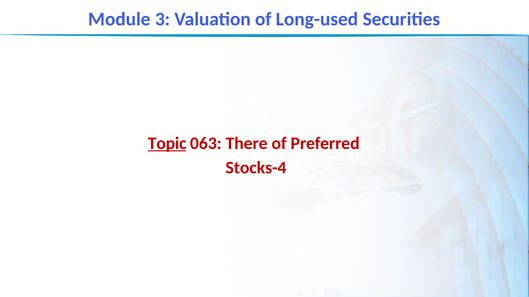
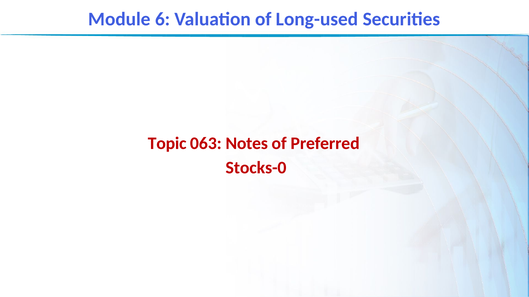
3: 3 -> 6 (163, 19)
Topic underline: present -> none (167, 144)
There: There -> Notes (247, 144)
Stocks-4: Stocks-4 -> Stocks-0 (256, 168)
